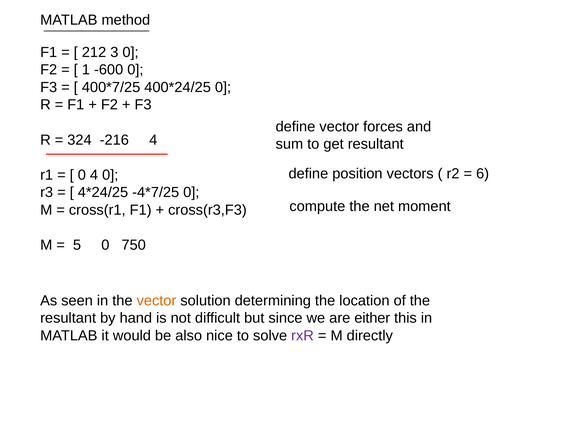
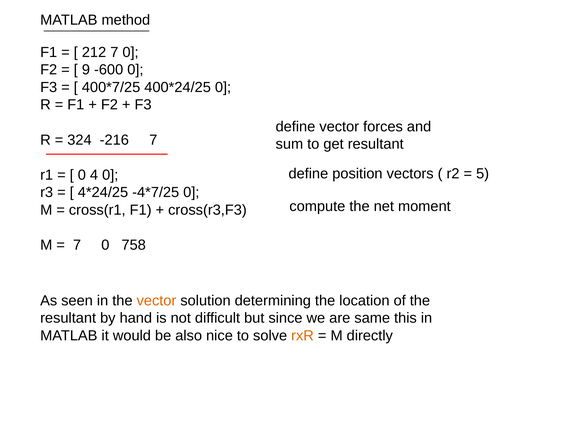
212 3: 3 -> 7 (114, 52)
1: 1 -> 9 (86, 70)
-216 4: 4 -> 7 (153, 140)
6: 6 -> 5 (483, 174)
5: 5 -> 7 (77, 245)
750: 750 -> 758 (134, 245)
either: either -> same (372, 318)
rxR colour: purple -> orange (303, 336)
